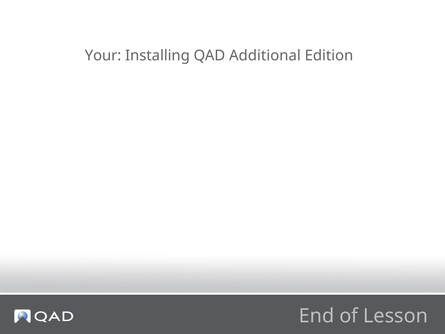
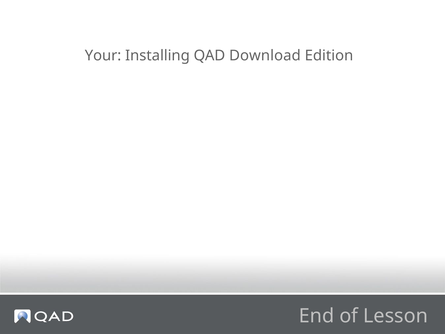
Additional: Additional -> Download (265, 56)
